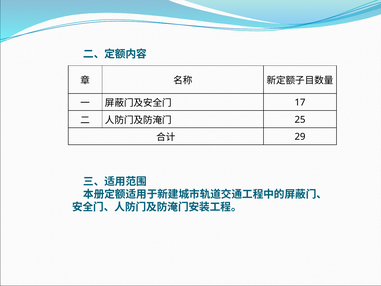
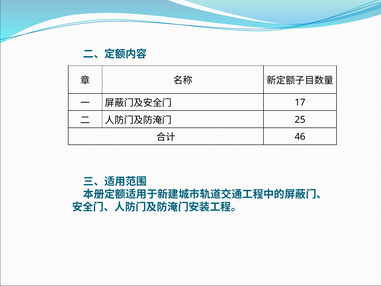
29: 29 -> 46 (300, 137)
